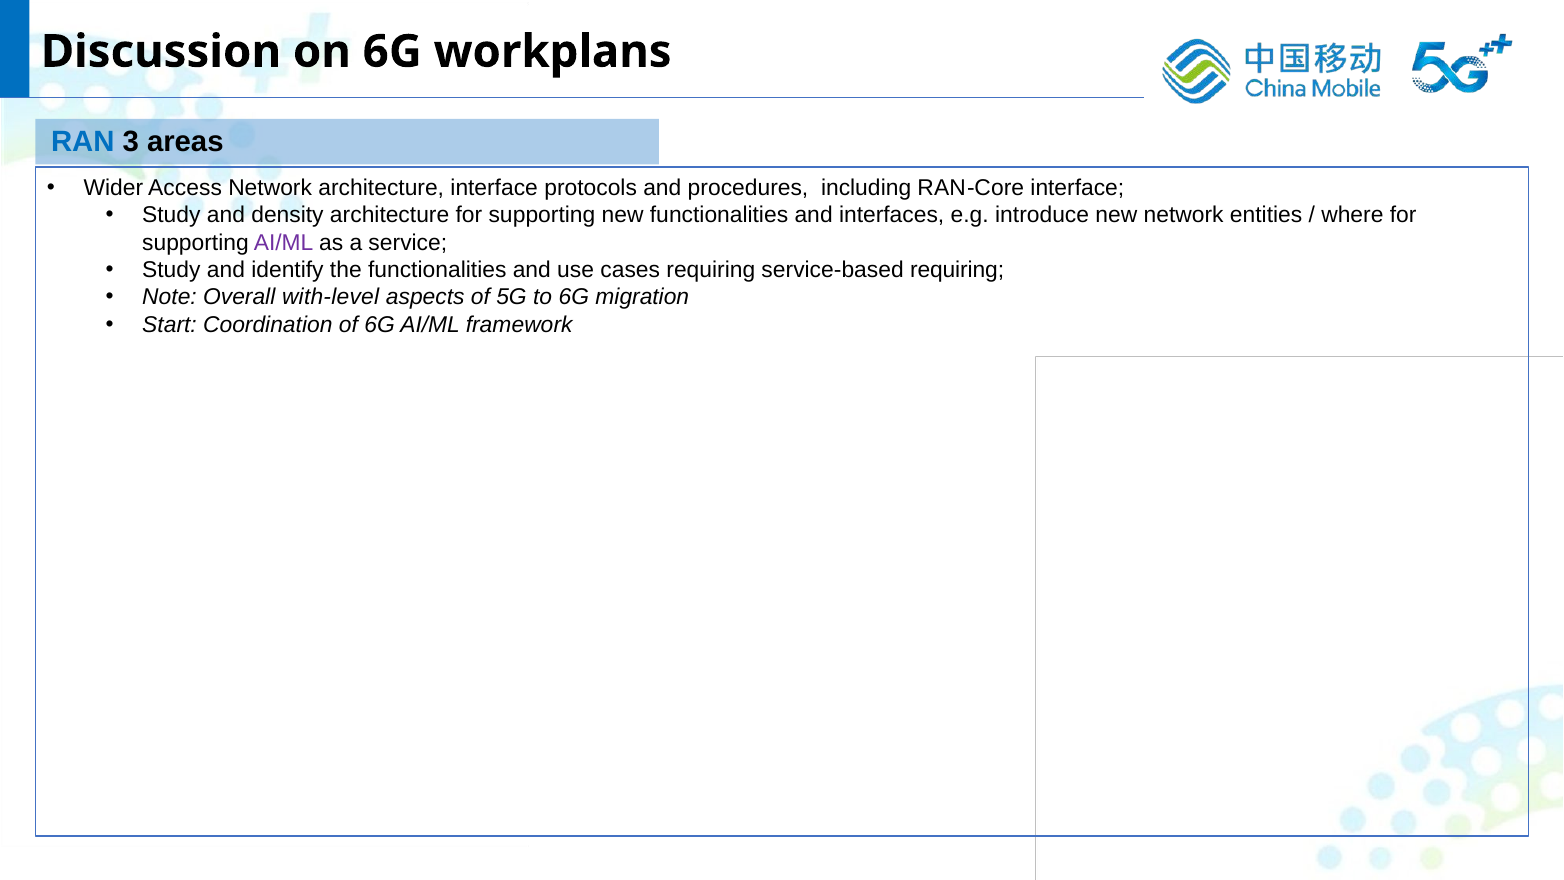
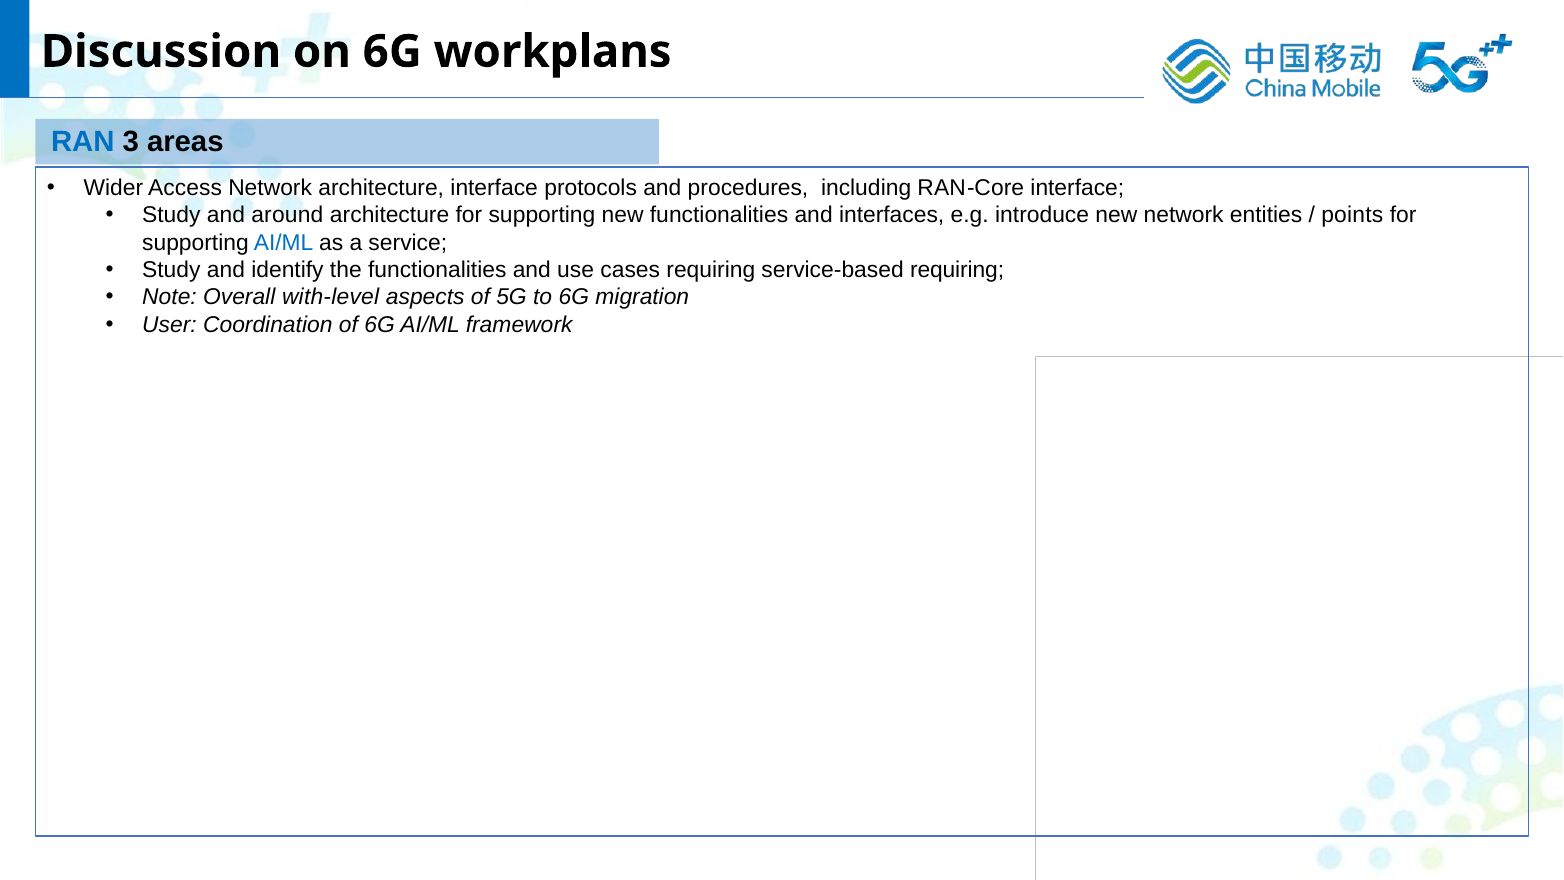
density: density -> around (287, 215)
where: where -> points (1352, 215)
AI/ML colour: purple -> blue (284, 243)
Start: Start -> User (170, 325)
